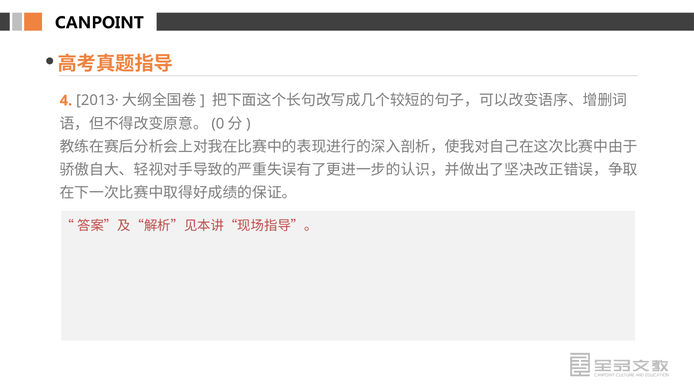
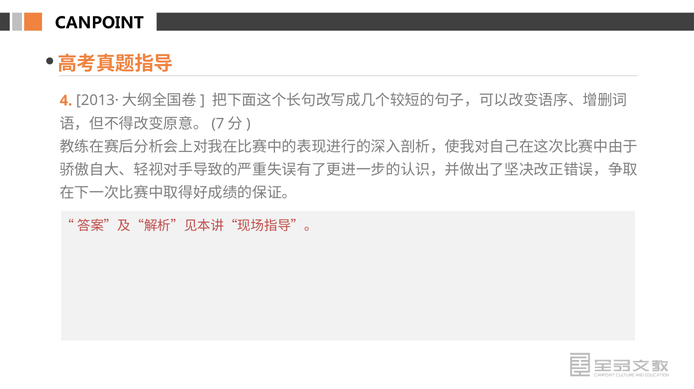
0: 0 -> 7 (218, 124)
